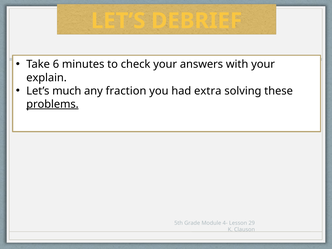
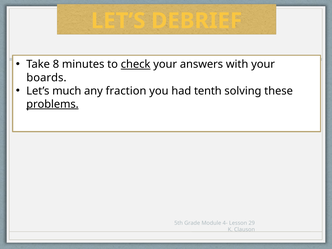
6: 6 -> 8 (56, 64)
check underline: none -> present (136, 64)
explain: explain -> boards (46, 78)
extra: extra -> tenth (208, 91)
